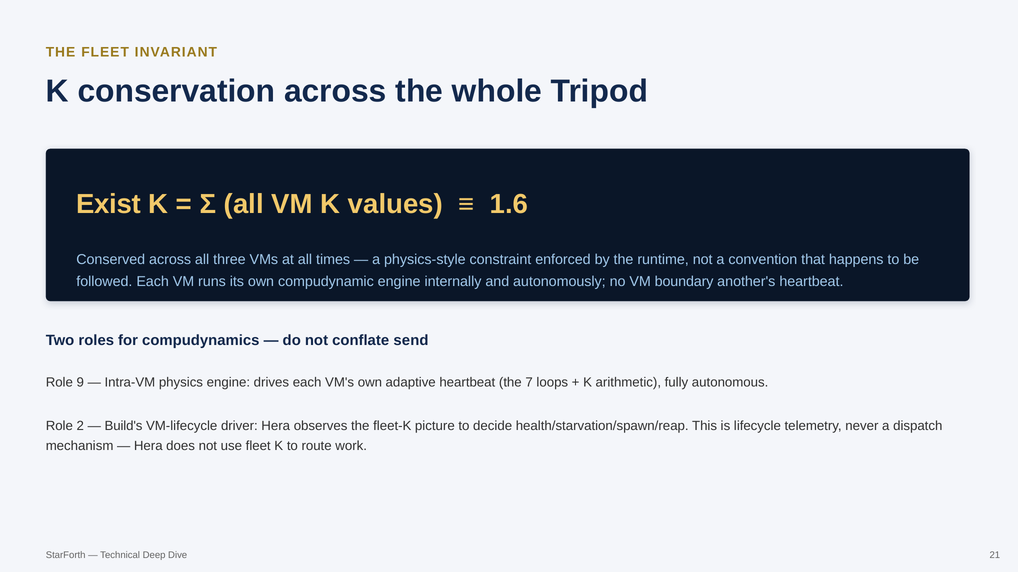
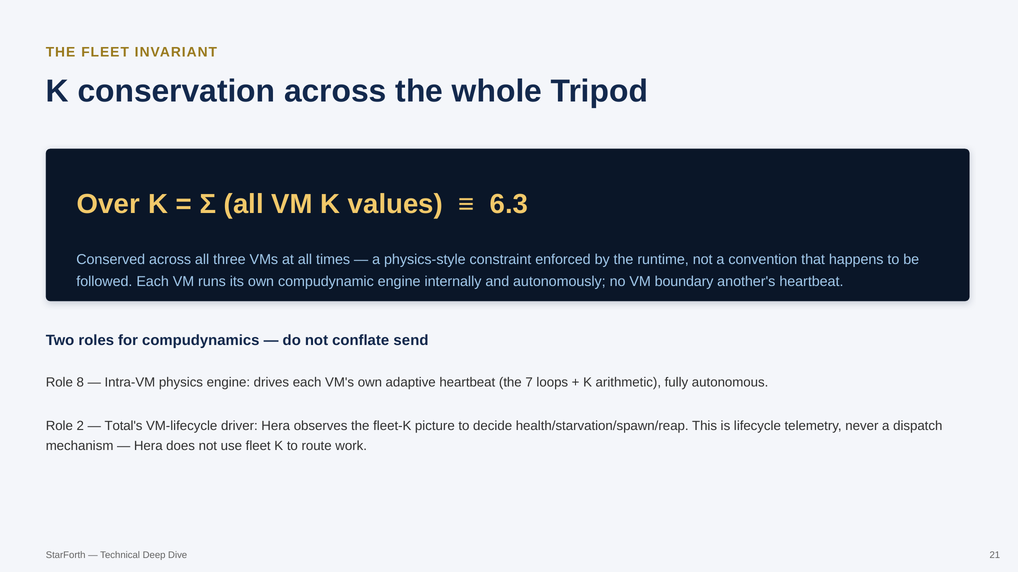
Exist: Exist -> Over (108, 204)
1.6: 1.6 -> 6.3 (509, 204)
9: 9 -> 8 (80, 383)
Build's: Build's -> Total's (123, 426)
